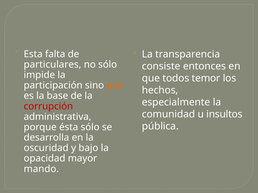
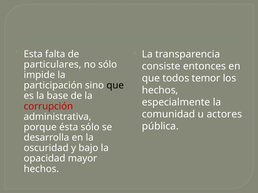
que colour: orange -> black (115, 86)
insultos: insultos -> actores (224, 114)
mando: mando -> hechos (41, 169)
